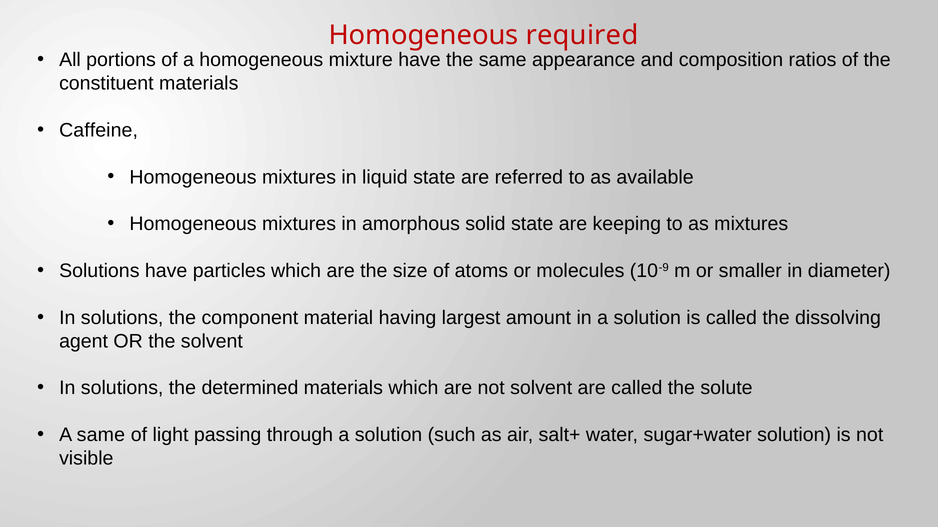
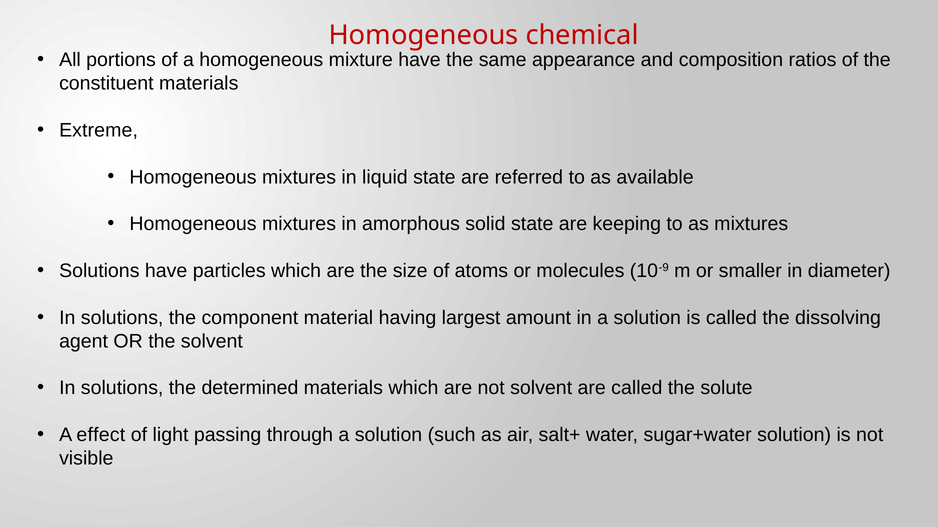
required: required -> chemical (582, 35)
Caffeine: Caffeine -> Extreme (99, 130)
A same: same -> effect (101, 435)
